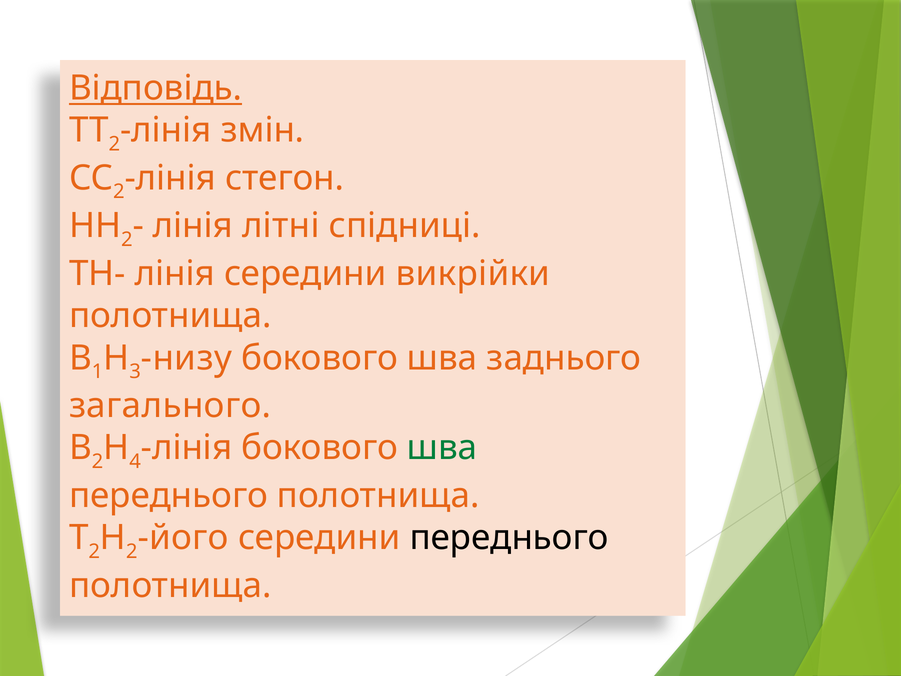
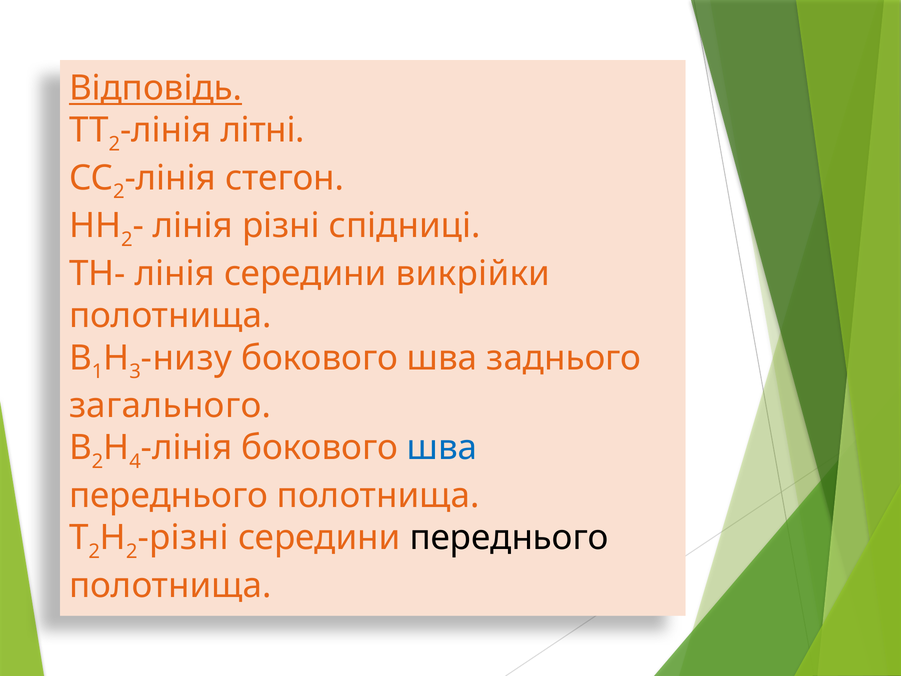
змін: змін -> літні (263, 130)
лінія літні: літні -> різні (281, 226)
шва colour: green -> blue (442, 448)
його: його -> різні (183, 538)
